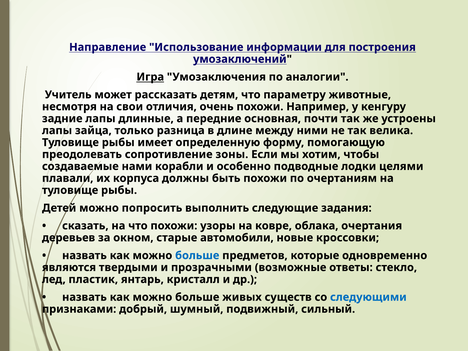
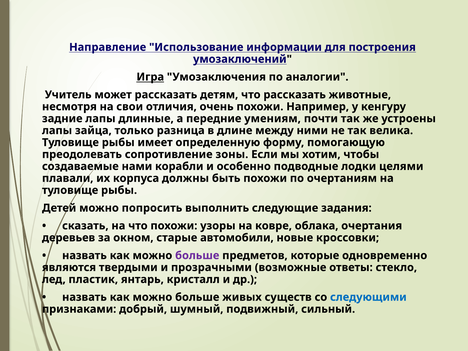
что параметру: параметру -> рассказать (295, 95)
основная: основная -> умениям (273, 119)
больше colour: blue -> purple (197, 255)
